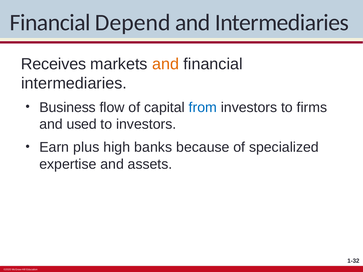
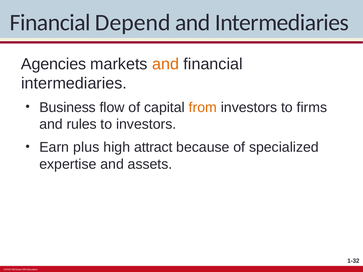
Receives: Receives -> Agencies (54, 64)
from colour: blue -> orange (203, 107)
used: used -> rules (82, 124)
banks: banks -> attract (153, 147)
